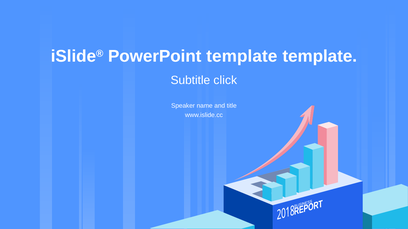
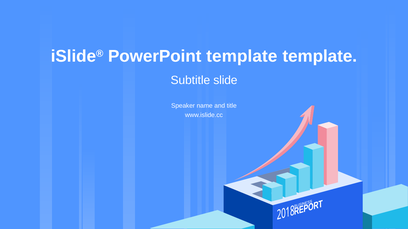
click: click -> slide (225, 81)
